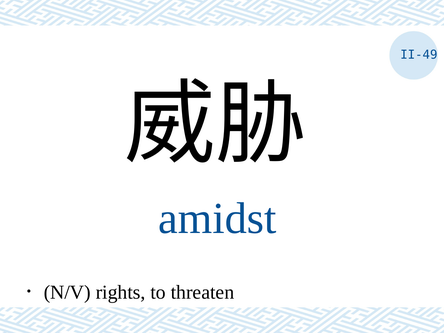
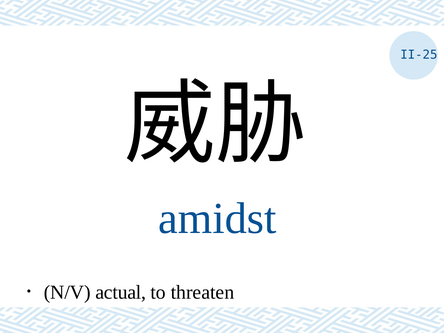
II-49: II-49 -> II-25 (419, 55)
rights: rights -> actual (121, 292)
